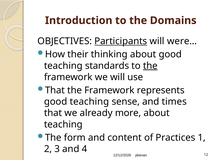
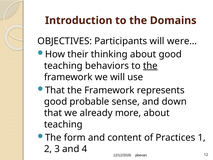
Participants underline: present -> none (121, 41)
standards: standards -> behaviors (107, 66)
teaching: teaching -> probable (89, 101)
times: times -> down (174, 101)
